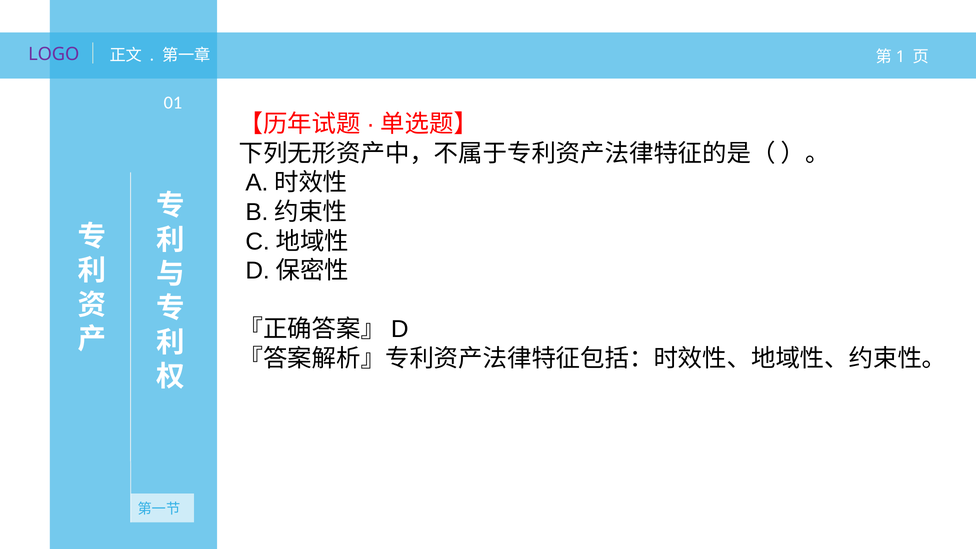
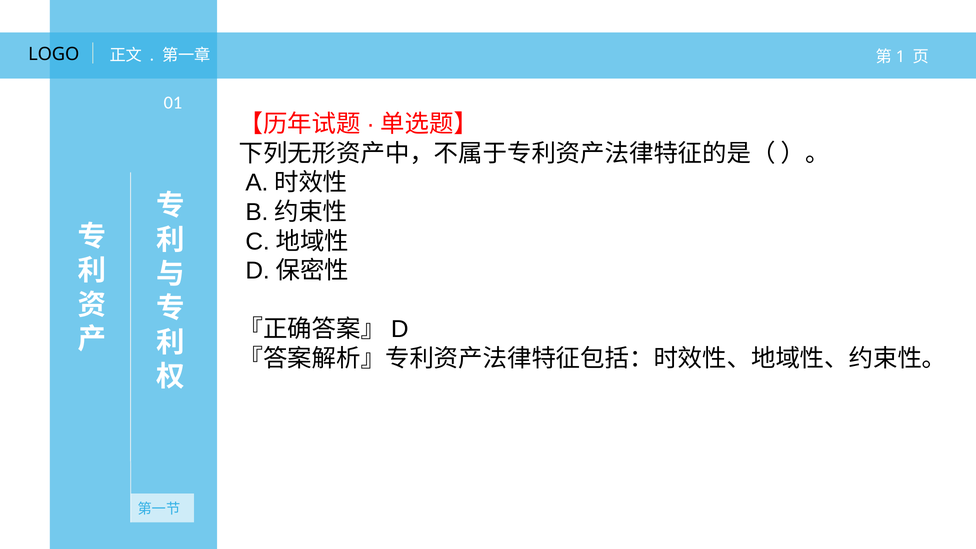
LOGO colour: purple -> black (54, 54)
